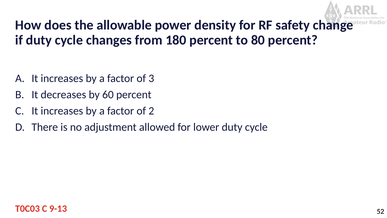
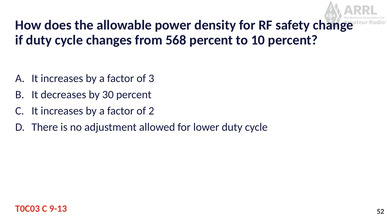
180: 180 -> 568 (176, 40)
80: 80 -> 10 (258, 40)
60: 60 -> 30 (108, 94)
